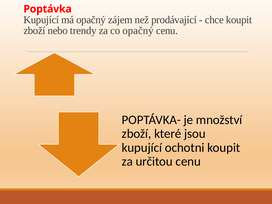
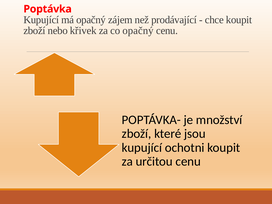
trendy: trendy -> křivek (83, 31)
